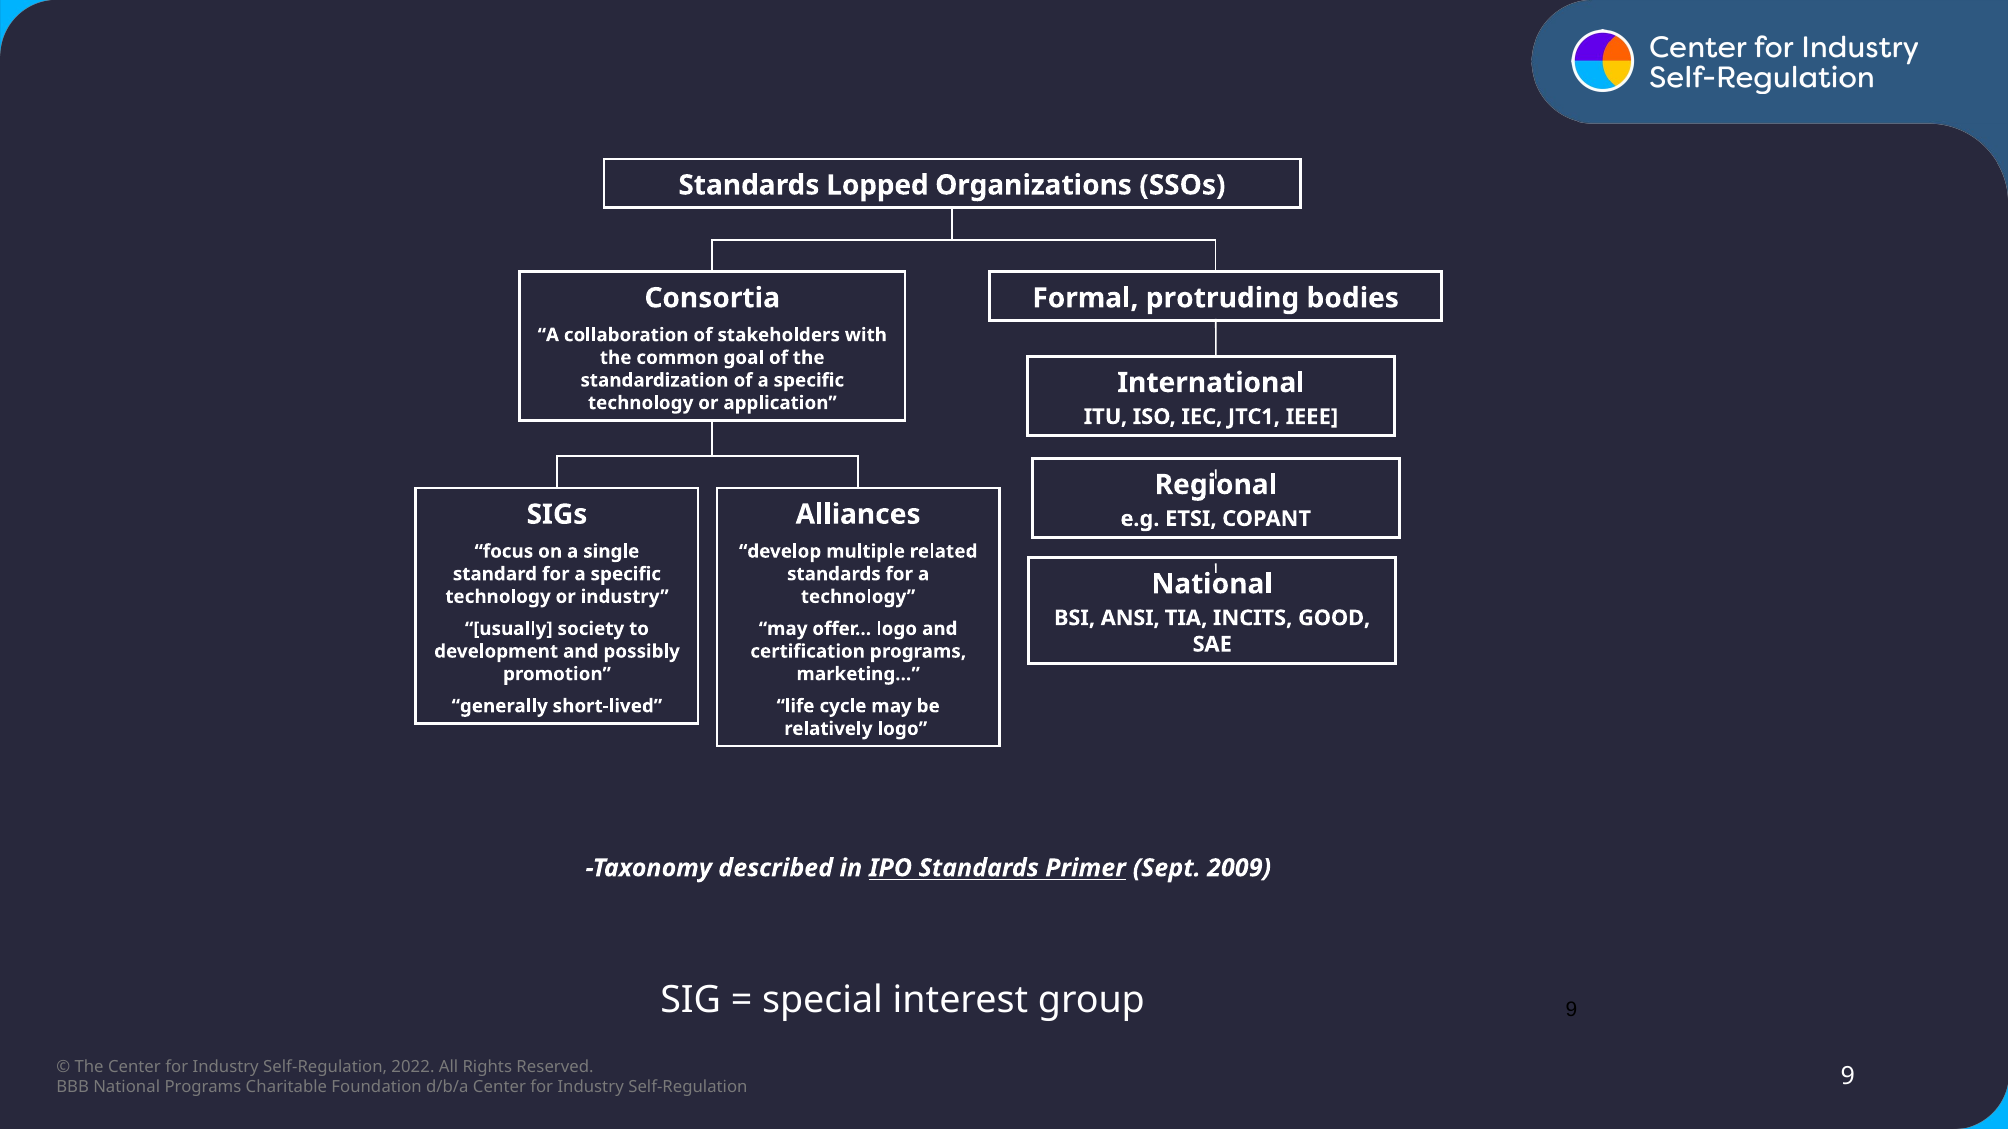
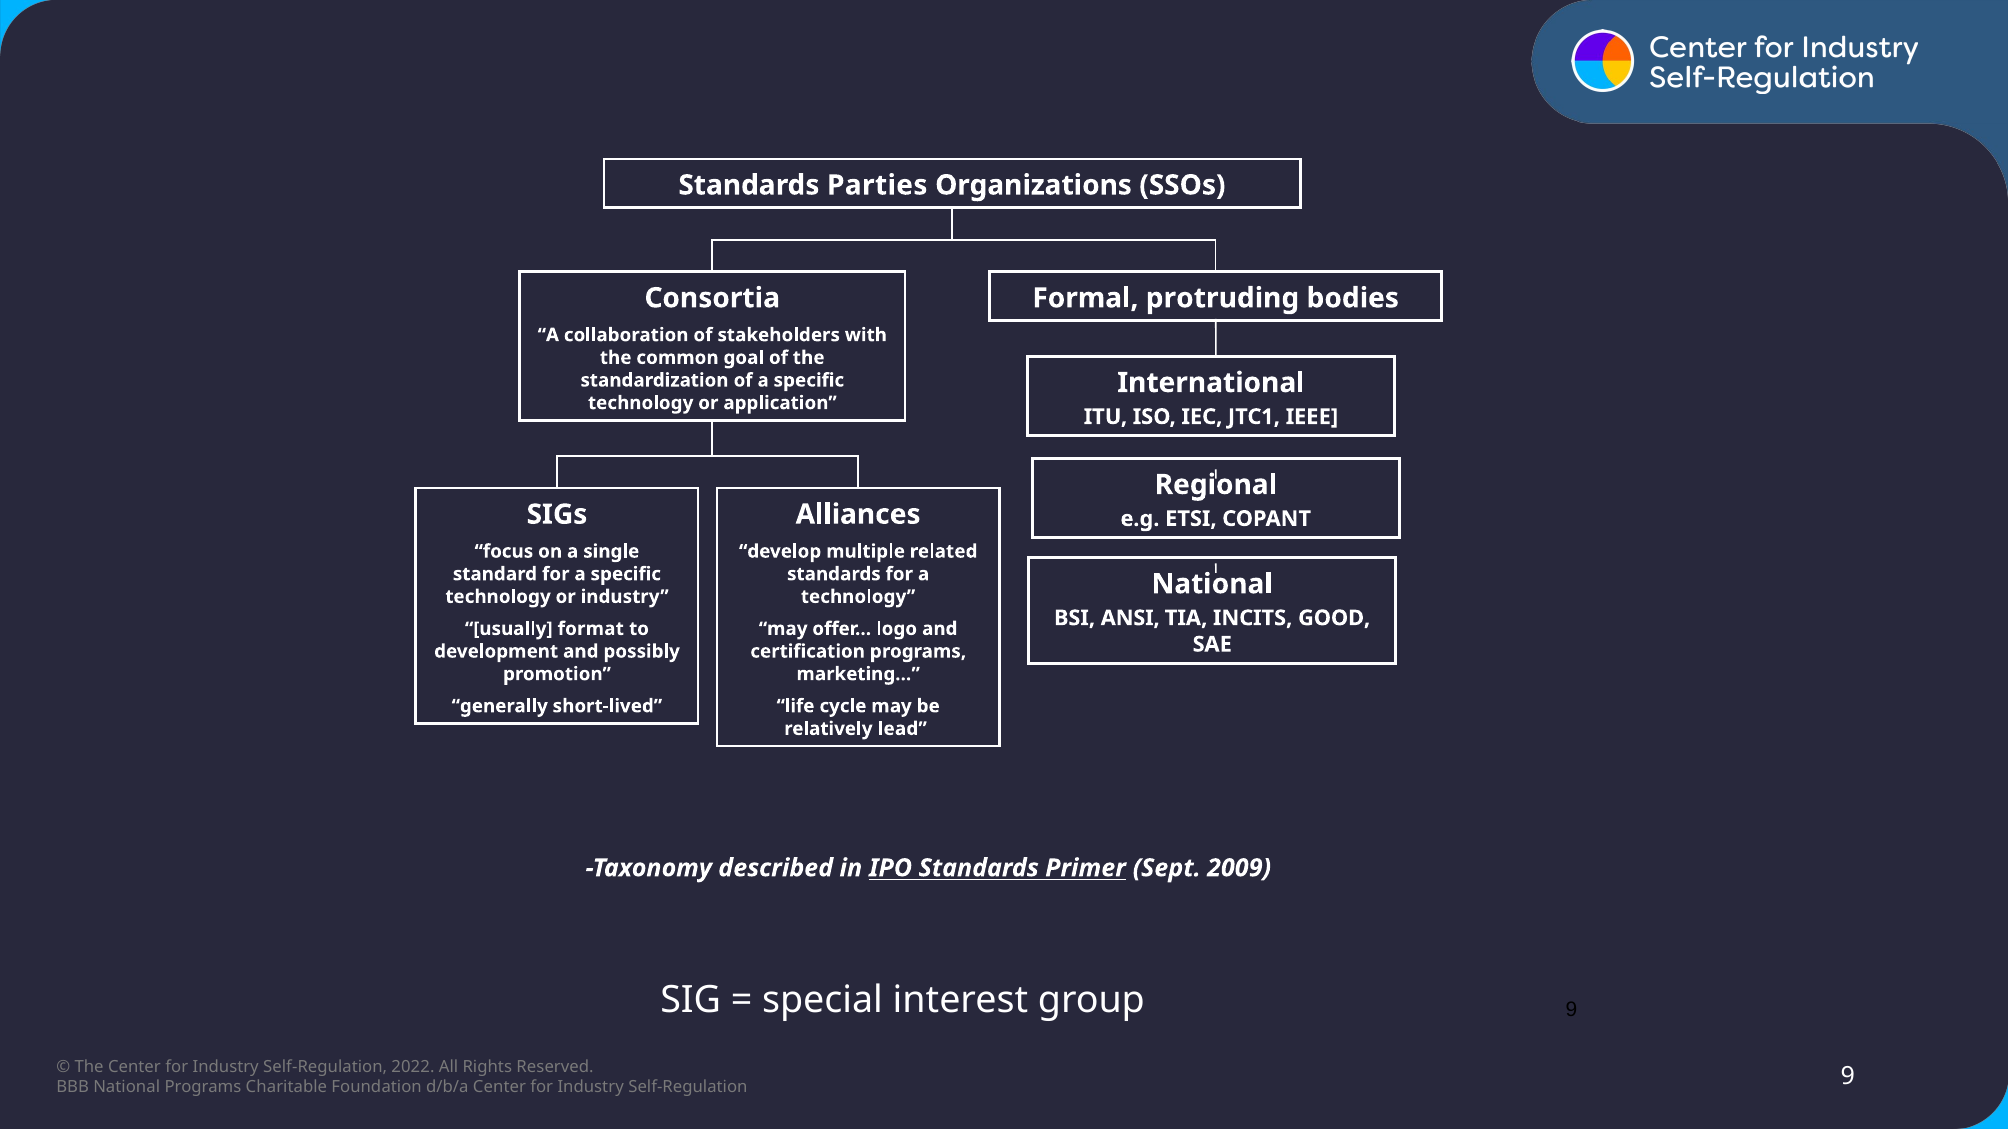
Lopped: Lopped -> Parties (877, 185)
society: society -> format (591, 629)
relatively logo: logo -> lead (902, 729)
